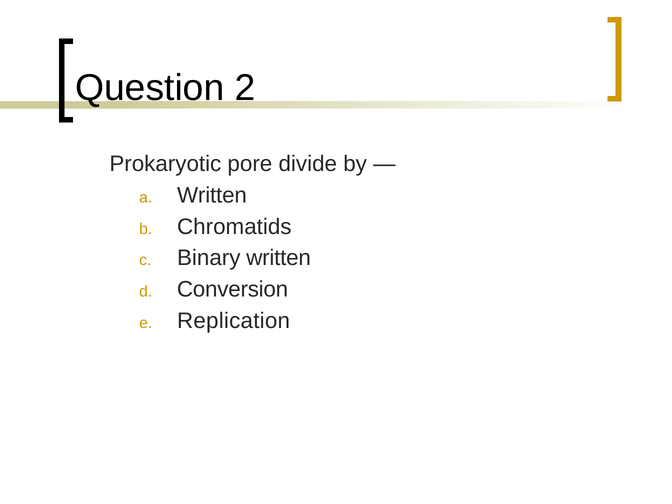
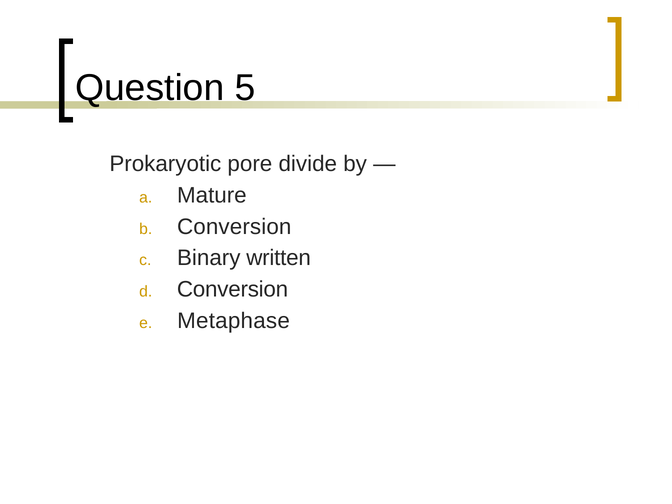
2: 2 -> 5 (245, 88)
Written: Written -> Mature (212, 195)
Chromatids: Chromatids -> Conversion (234, 227)
Replication: Replication -> Metaphase (234, 321)
